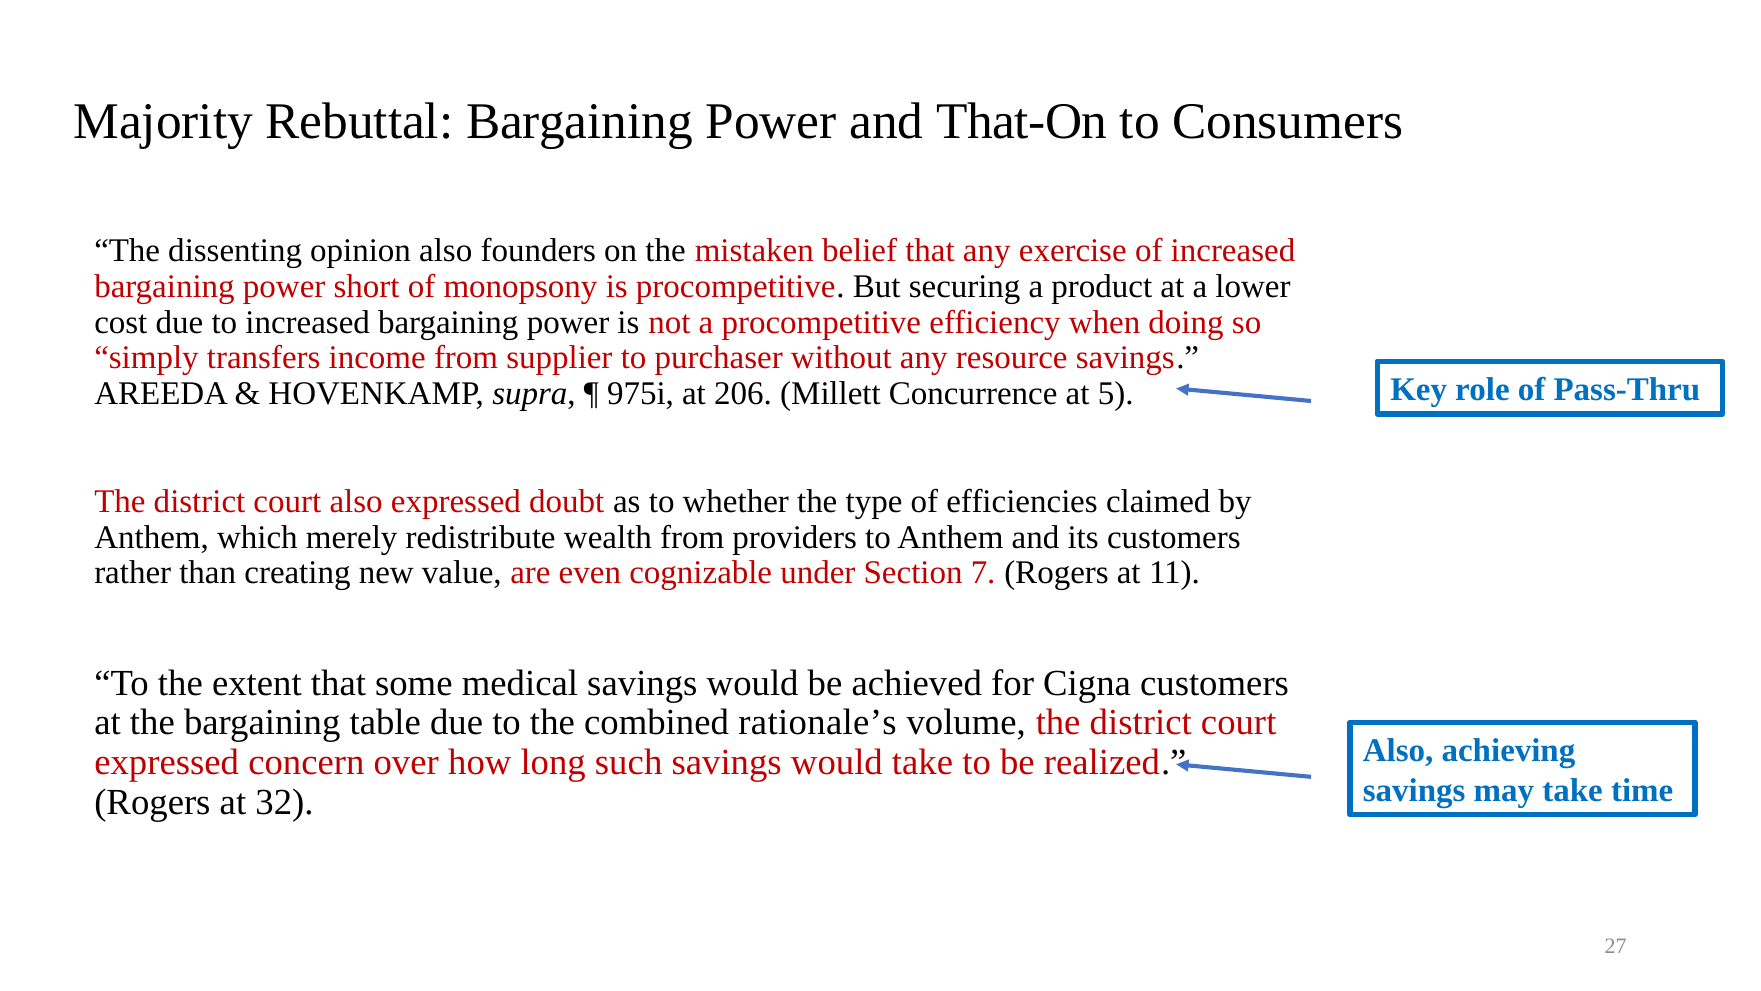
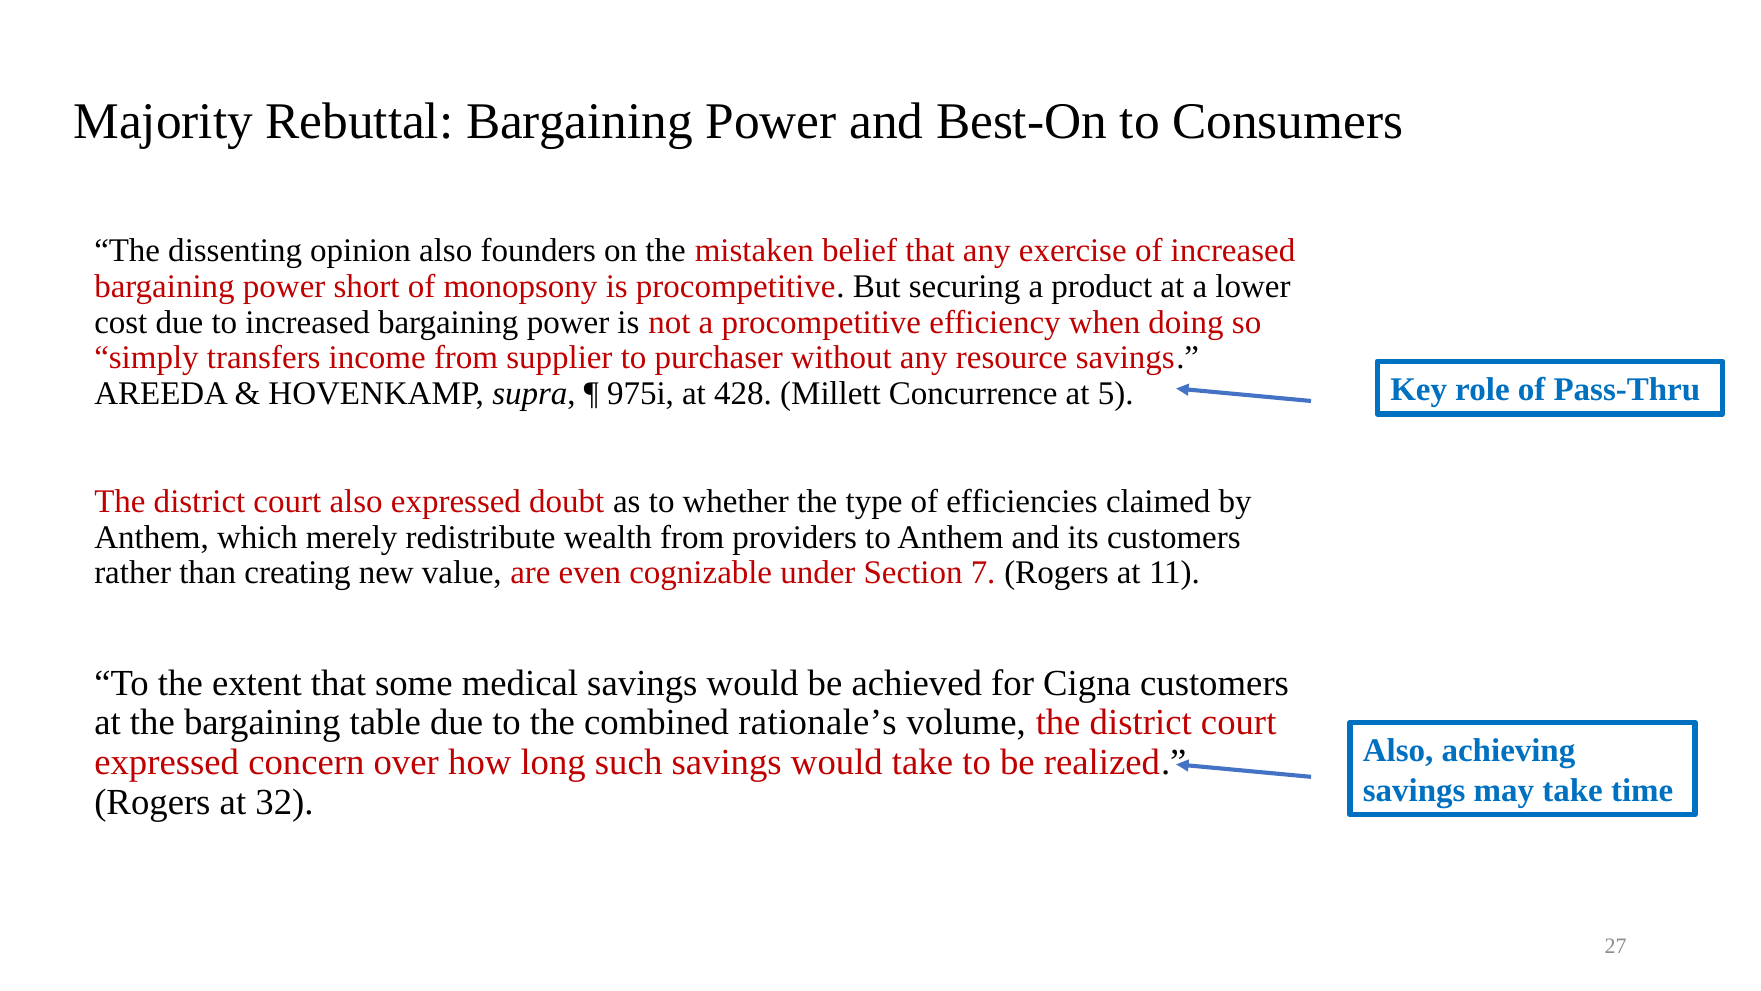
That-On: That-On -> Best-On (1022, 122)
206: 206 -> 428 (743, 393)
